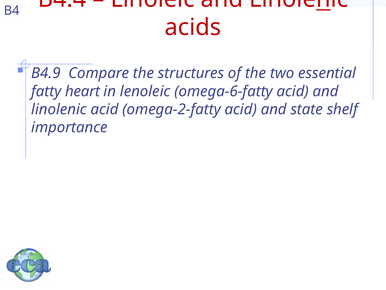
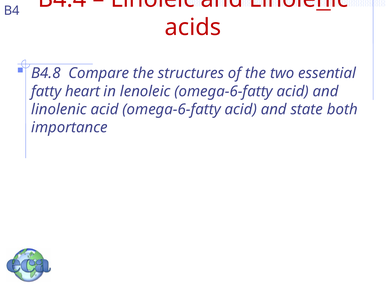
B4.9: B4.9 -> B4.8 (46, 73)
acid omega-2-fatty: omega-2-fatty -> omega-6-fatty (172, 109)
shelf: shelf -> both (342, 109)
